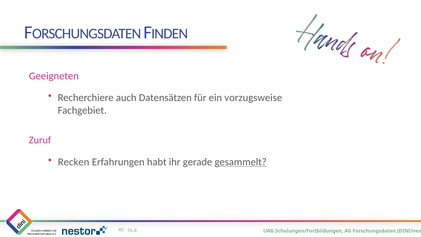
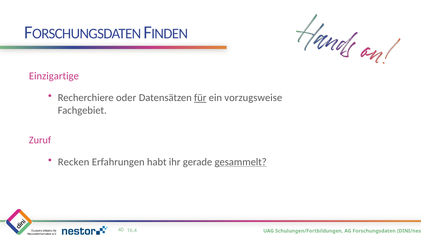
Geeigneten: Geeigneten -> Einzigartige (54, 76)
auch: auch -> oder (126, 98)
für underline: none -> present (200, 98)
